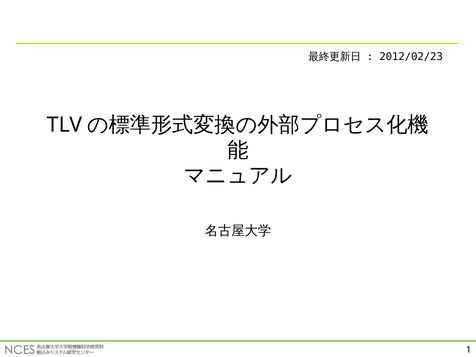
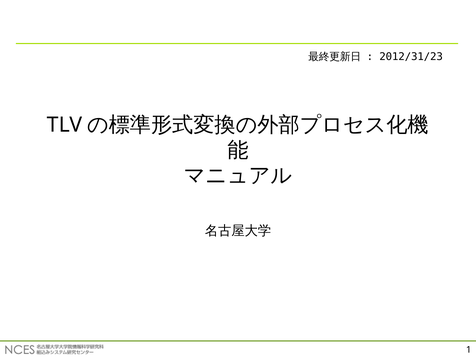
2012/02/23: 2012/02/23 -> 2012/31/23 (411, 57)
